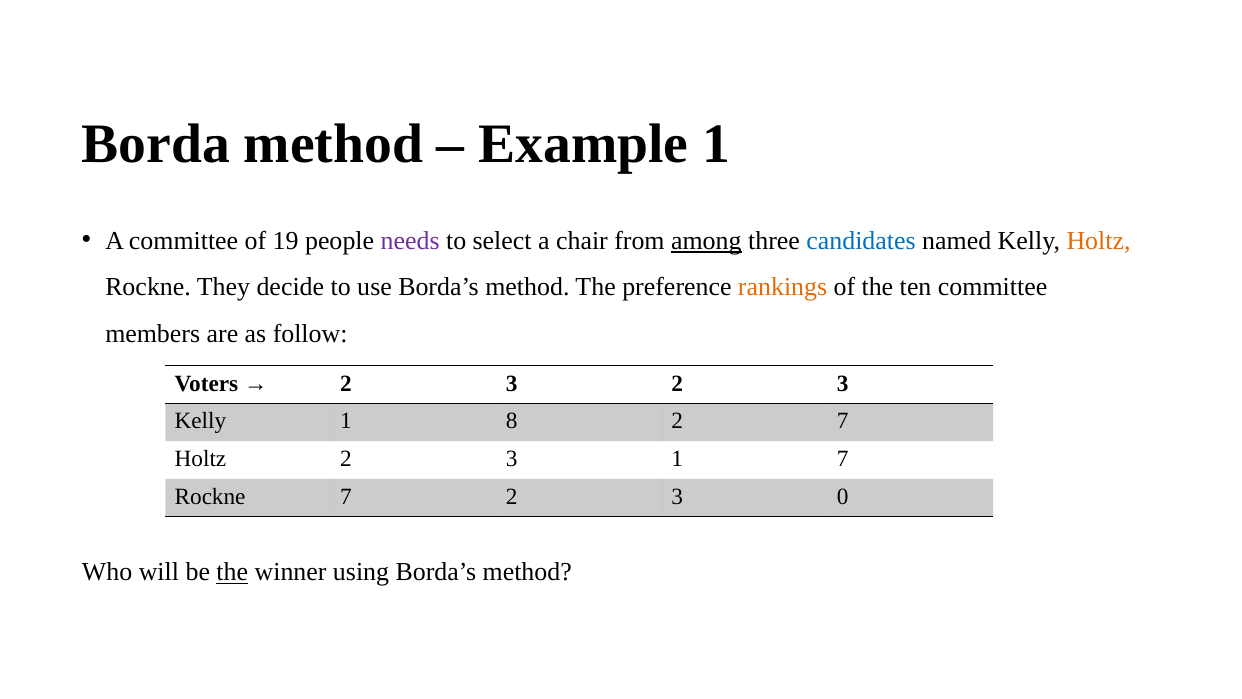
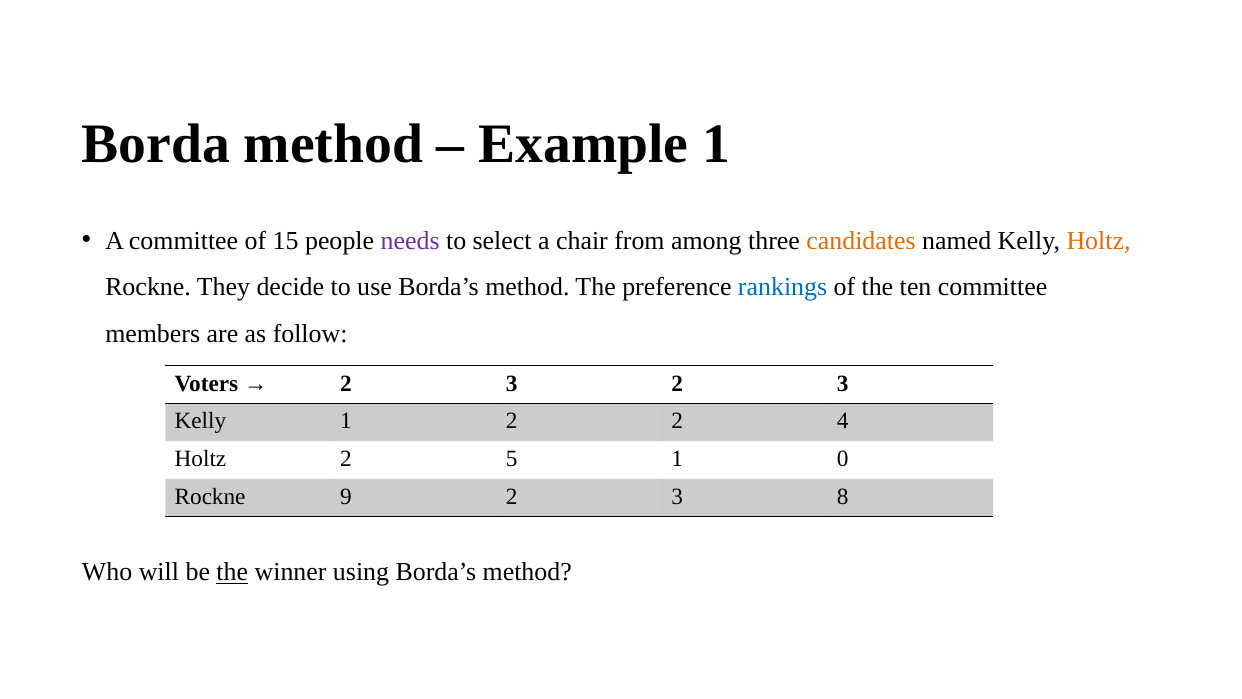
19: 19 -> 15 (286, 241)
among underline: present -> none (706, 241)
candidates colour: blue -> orange (861, 241)
rankings colour: orange -> blue (783, 287)
1 8: 8 -> 2 (512, 421)
2 7: 7 -> 4 (843, 421)
Holtz 2 3: 3 -> 5 (512, 459)
1 7: 7 -> 0 (843, 459)
Rockne 7: 7 -> 9 (346, 496)
0: 0 -> 8 (843, 496)
